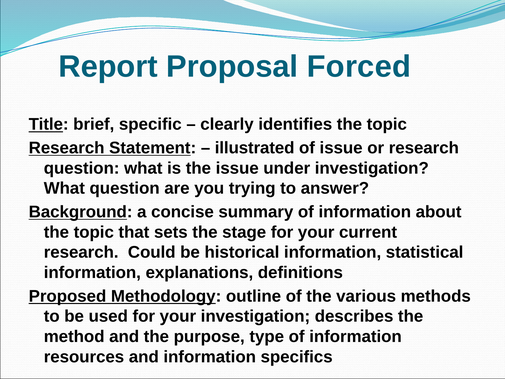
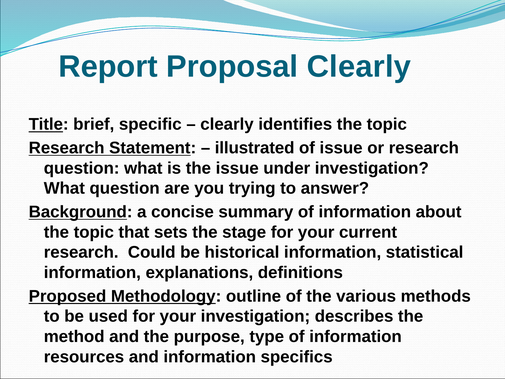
Proposal Forced: Forced -> Clearly (359, 67)
